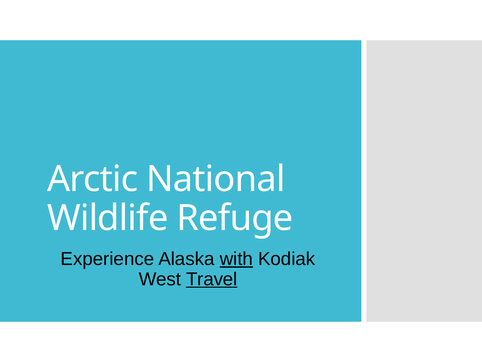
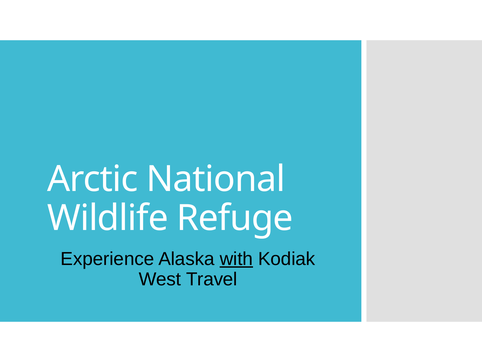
Travel underline: present -> none (212, 279)
